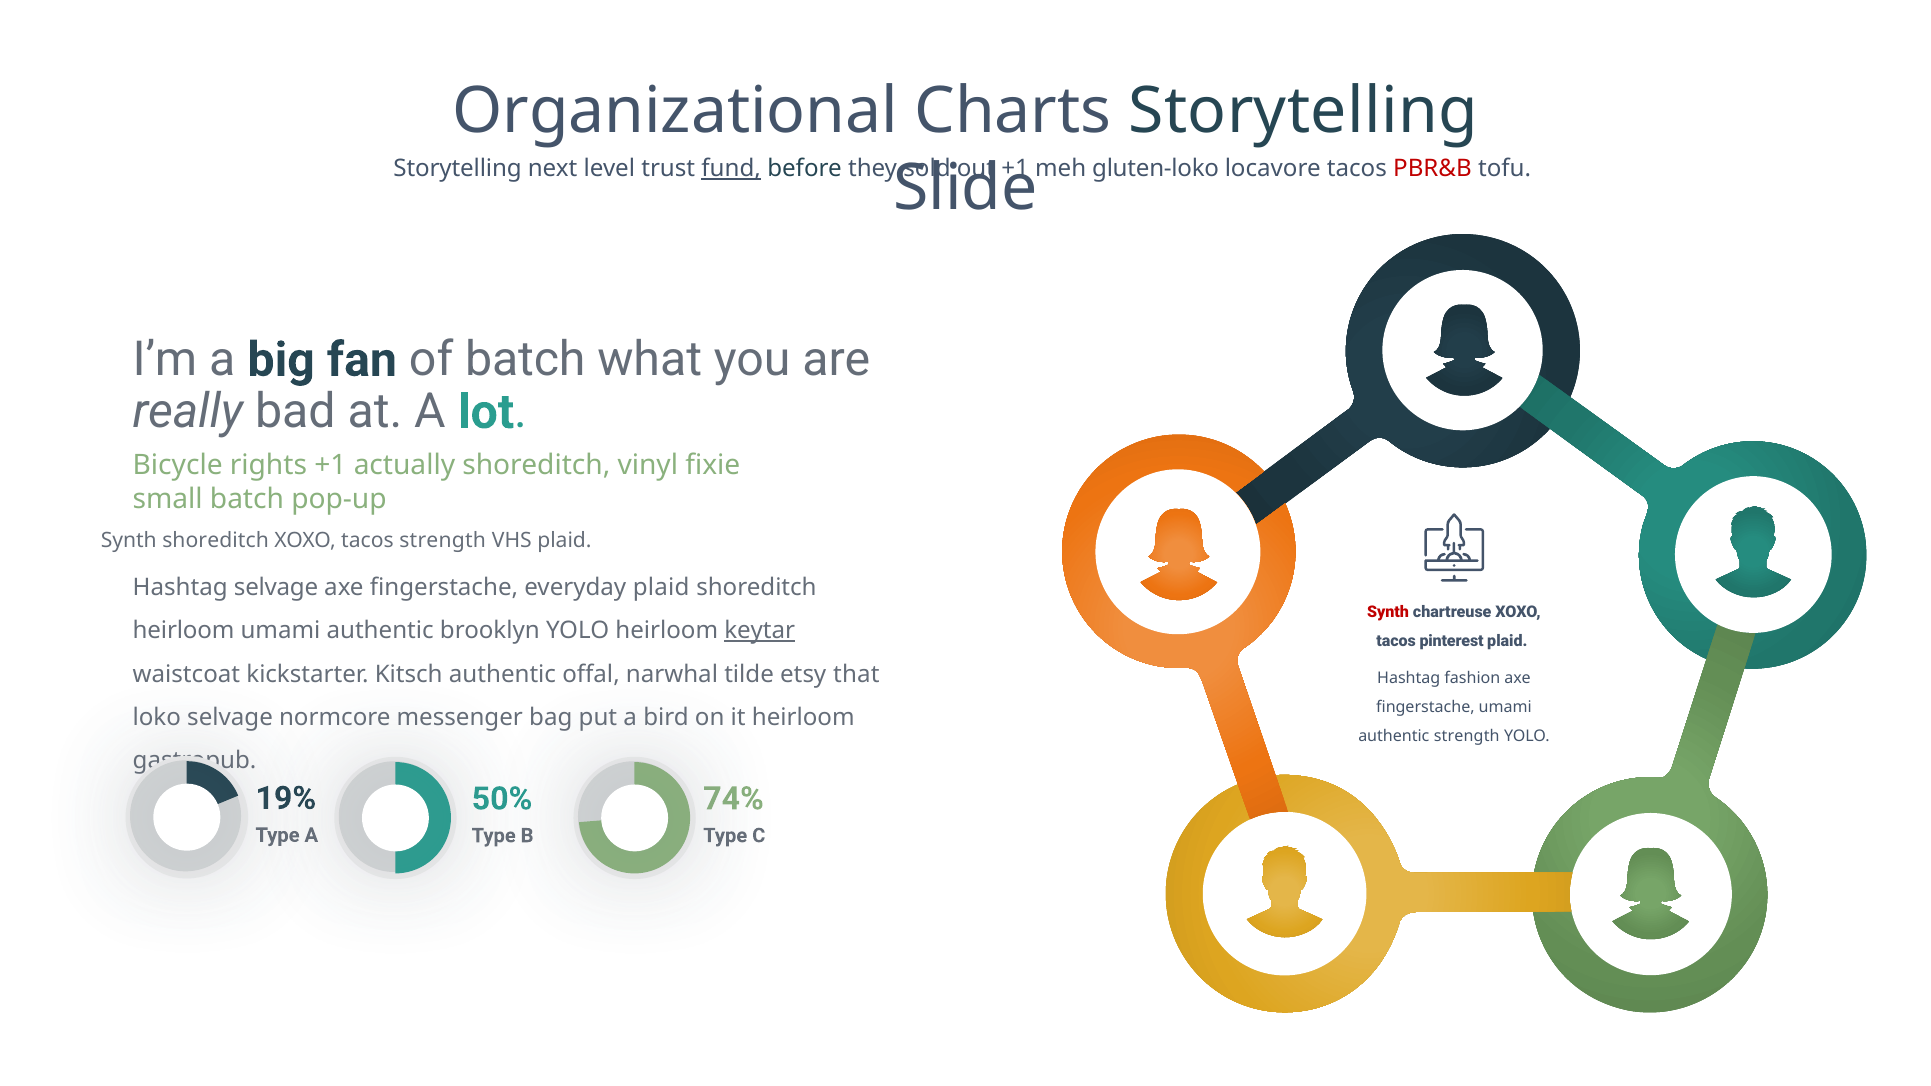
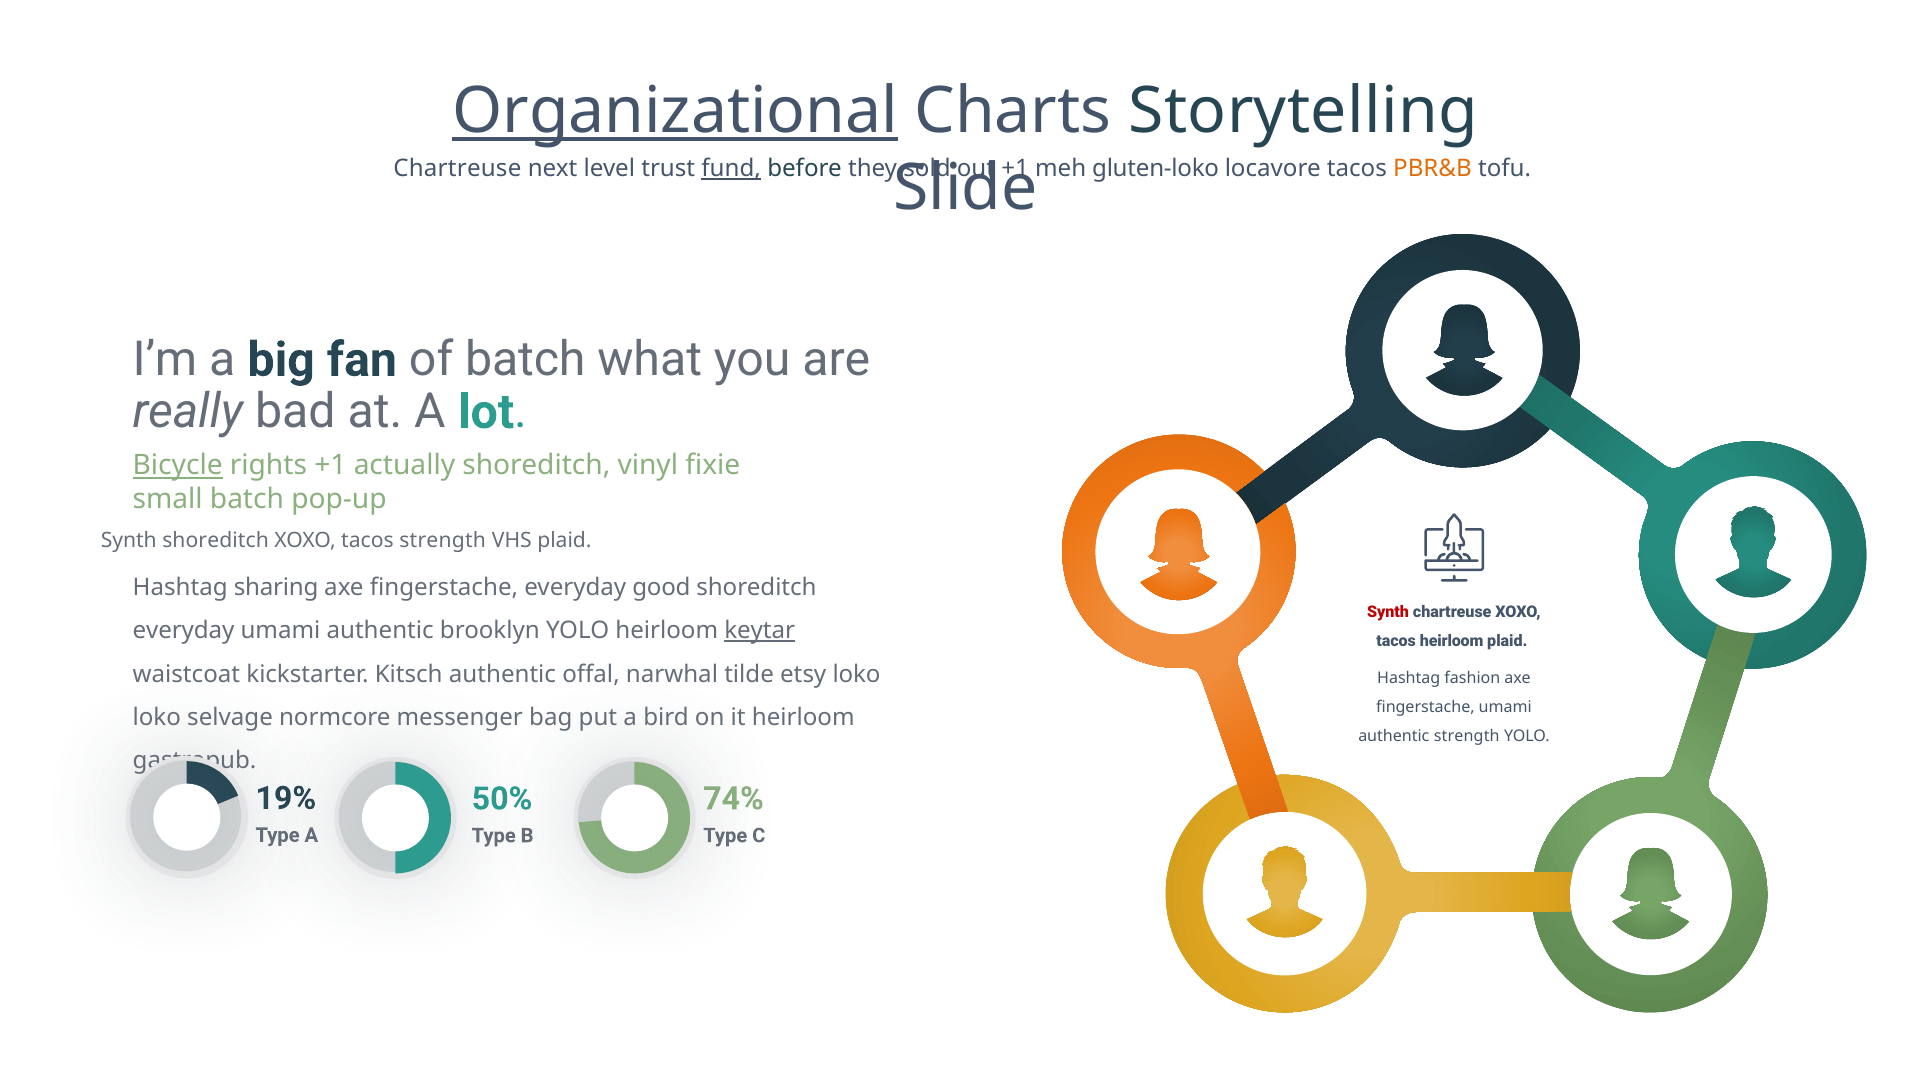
Organizational underline: none -> present (675, 111)
Storytelling: Storytelling -> Chartreuse (457, 168)
PBR&B colour: red -> orange (1432, 168)
Bicycle underline: none -> present (178, 466)
Hashtag selvage: selvage -> sharing (276, 587)
everyday plaid: plaid -> good (661, 587)
heirloom: heirloom -> everyday (184, 631)
tacos pinterest: pinterest -> heirloom (1452, 641)
etsy that: that -> loko (857, 674)
